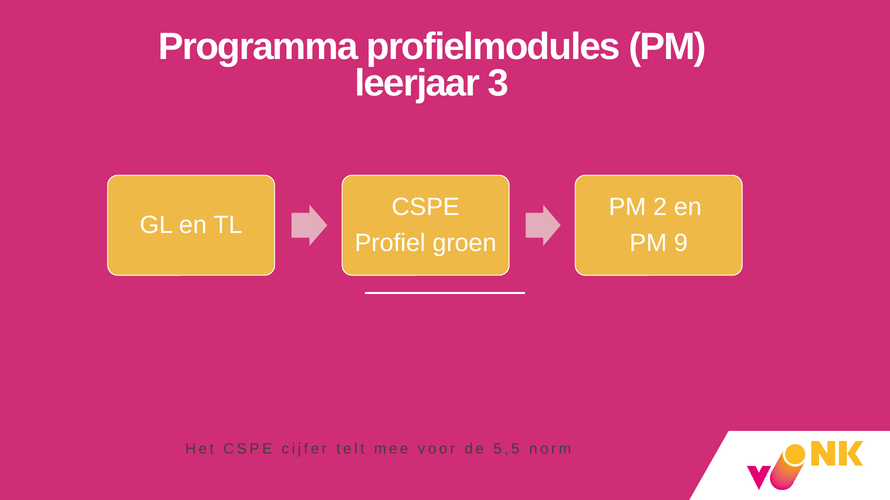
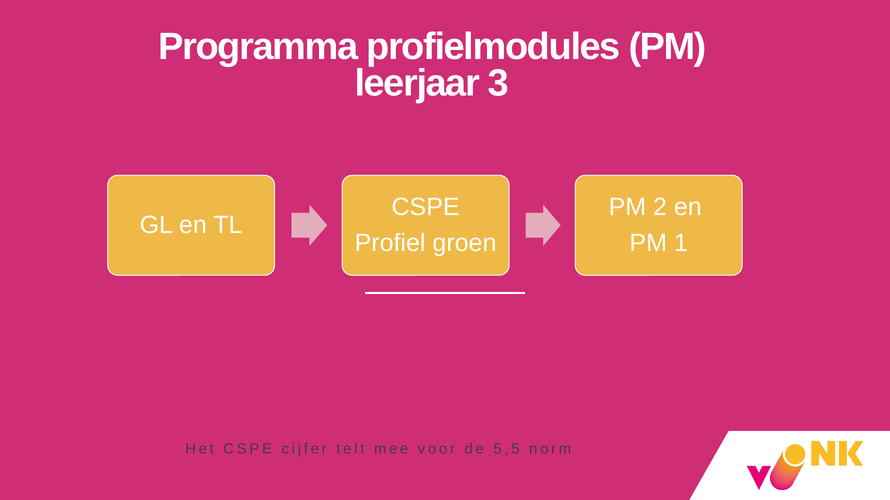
9: 9 -> 1 (681, 243)
